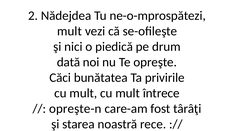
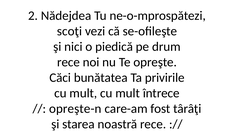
mult: mult -> scoţi (69, 31)
dată: dată -> rece (68, 62)
